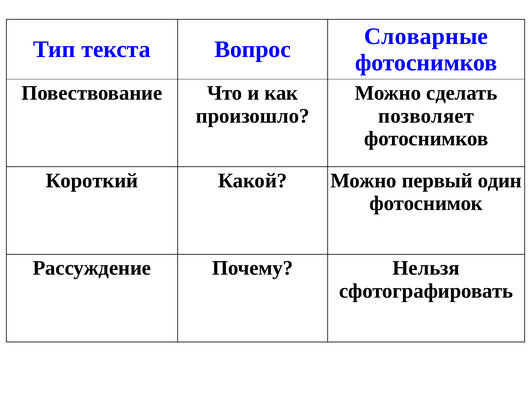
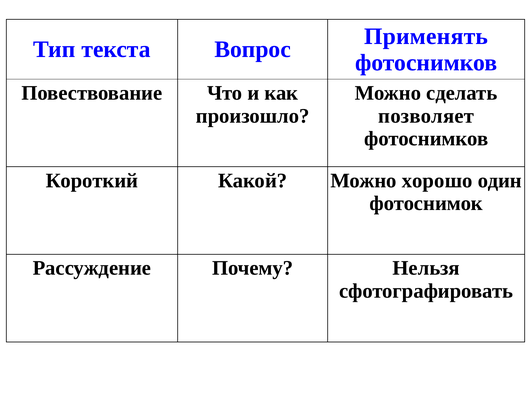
Словарные: Словарные -> Применять (426, 36)
первый: первый -> хорошо (437, 180)
